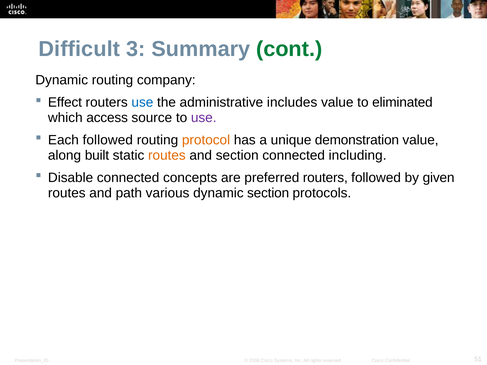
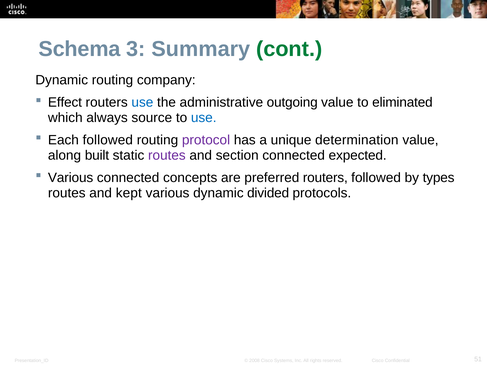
Difficult: Difficult -> Schema (80, 49)
includes: includes -> outgoing (292, 102)
access: access -> always (107, 118)
use colour: purple -> blue (204, 118)
protocol colour: orange -> purple (206, 140)
demonstration: demonstration -> determination (357, 140)
routes colour: orange -> purple (167, 156)
including: including -> expected (358, 156)
Disable: Disable -> Various (71, 178)
given: given -> types (439, 178)
path: path -> kept (129, 193)
dynamic section: section -> divided (268, 193)
